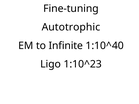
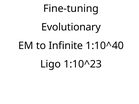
Autotrophic: Autotrophic -> Evolutionary (71, 27)
